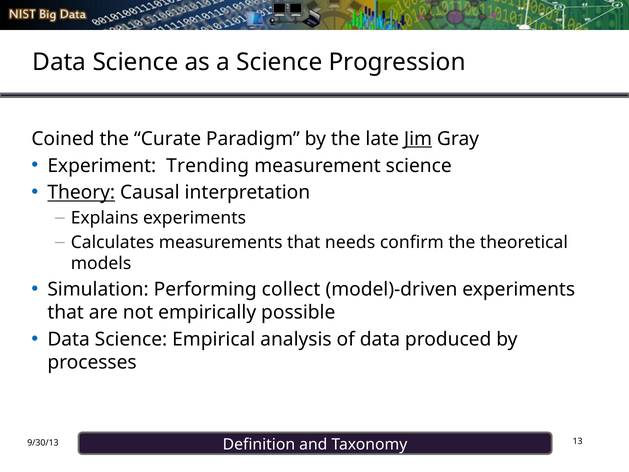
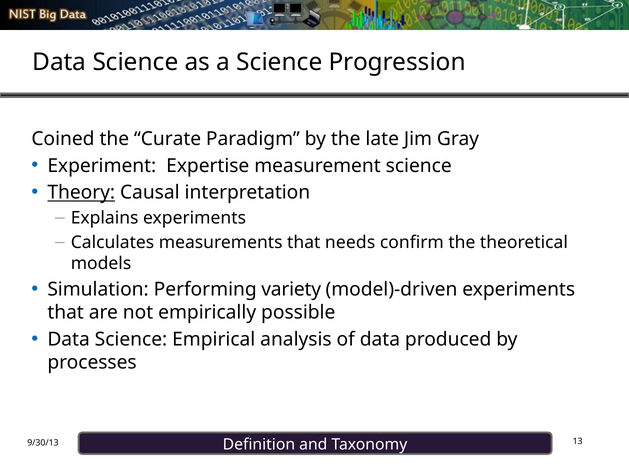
Jim underline: present -> none (418, 139)
Trending: Trending -> Expertise (208, 166)
collect: collect -> variety (291, 289)
